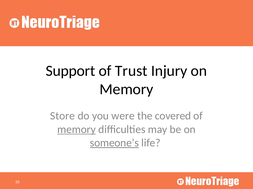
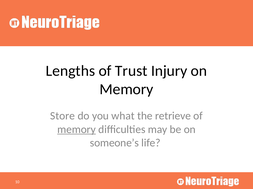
Support: Support -> Lengths (70, 71)
were: were -> what (123, 116)
covered: covered -> retrieve (173, 116)
someone’s underline: present -> none (114, 143)
